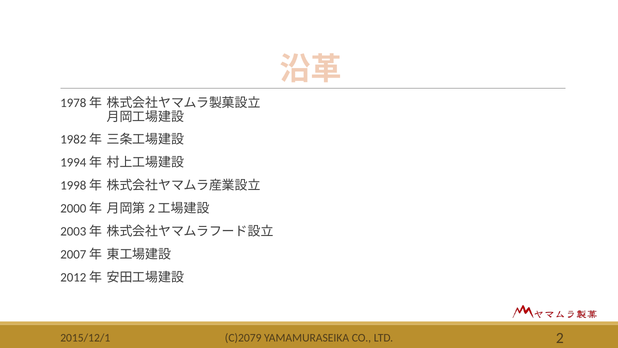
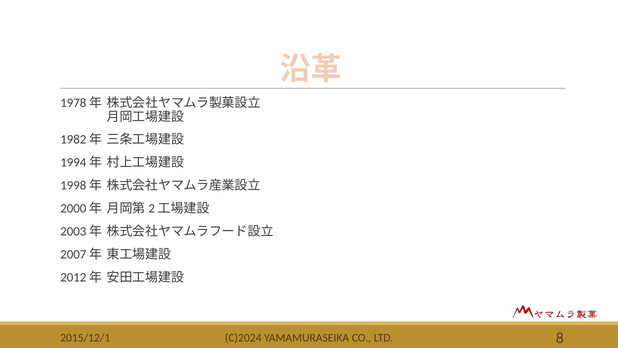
C)2079: C)2079 -> C)2024 (243, 337)
2: 2 -> 8 (560, 338)
